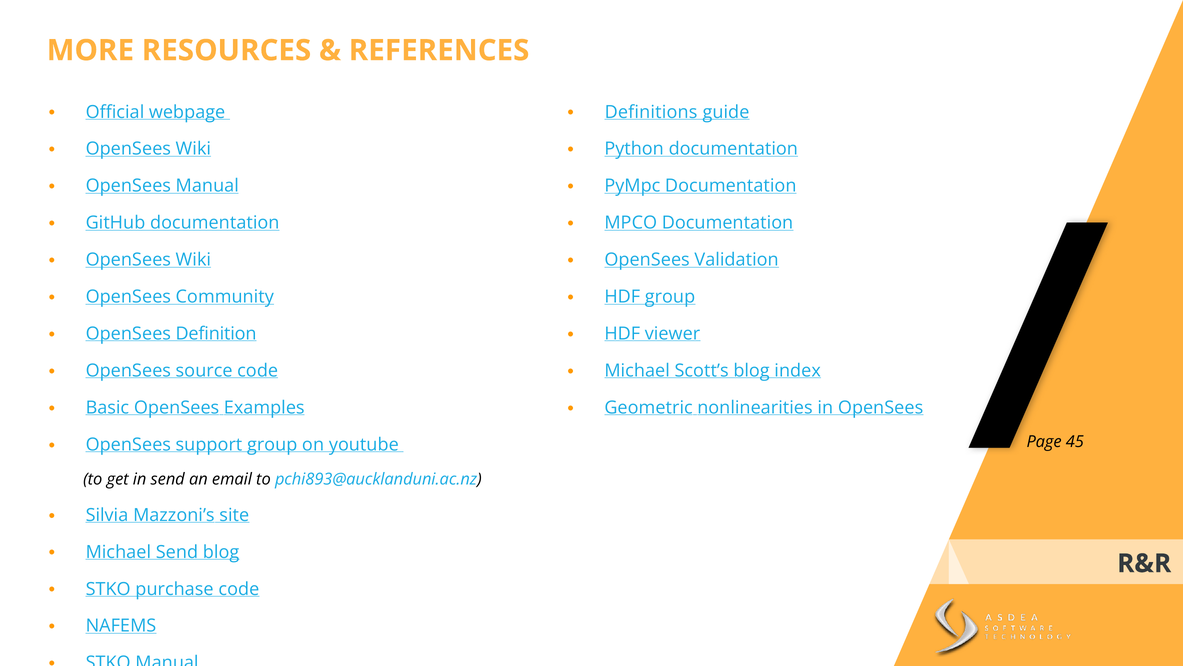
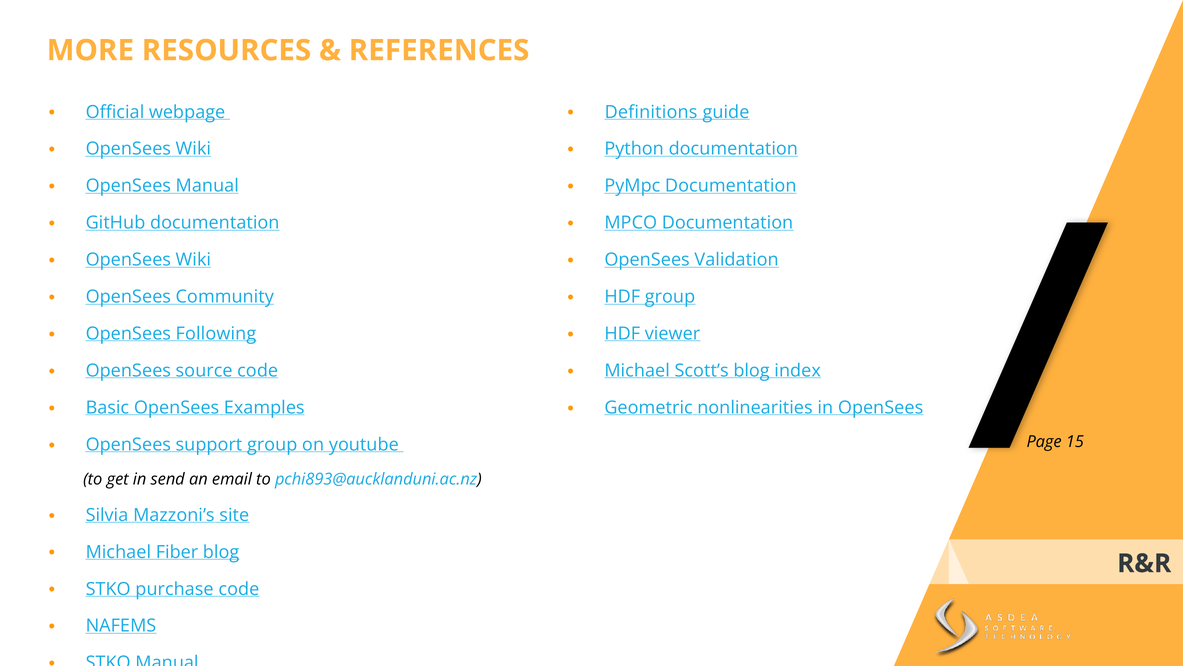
Definition: Definition -> Following (216, 334)
45: 45 -> 15 (1075, 442)
Michael Send: Send -> Fiber (177, 552)
